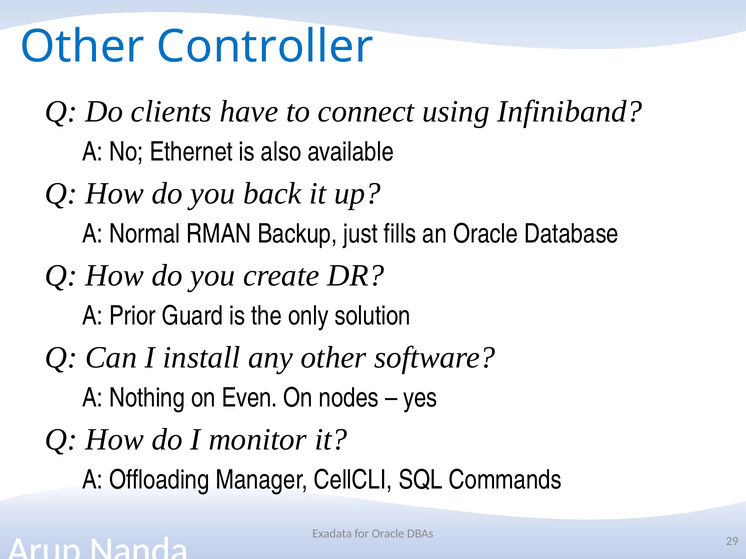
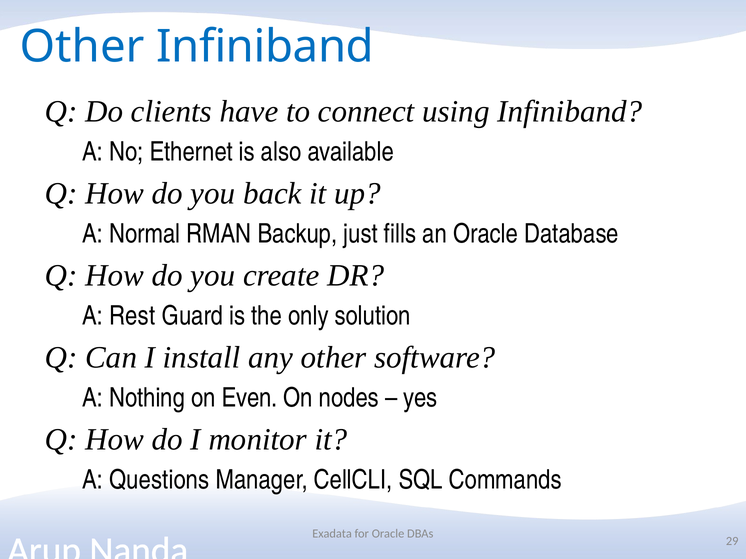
Other Controller: Controller -> Infiniband (265, 47)
Prior: Prior -> Rest (132, 316)
Offloading: Offloading -> Questions (159, 480)
